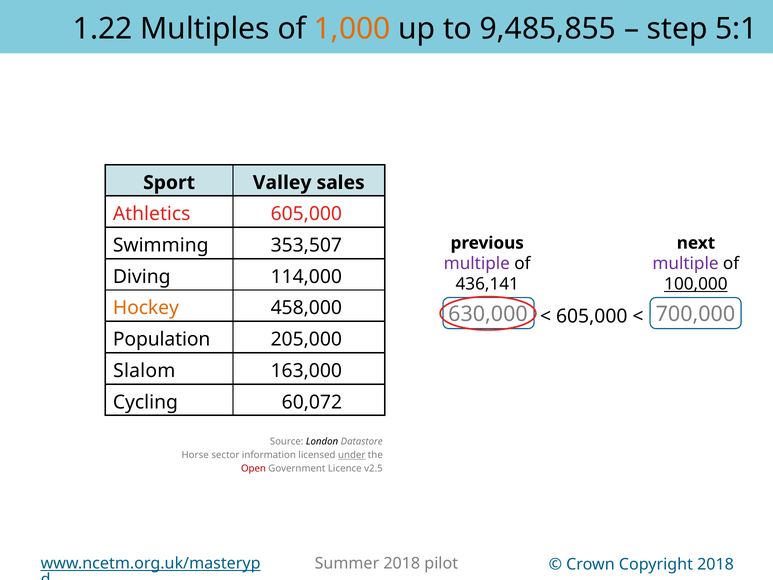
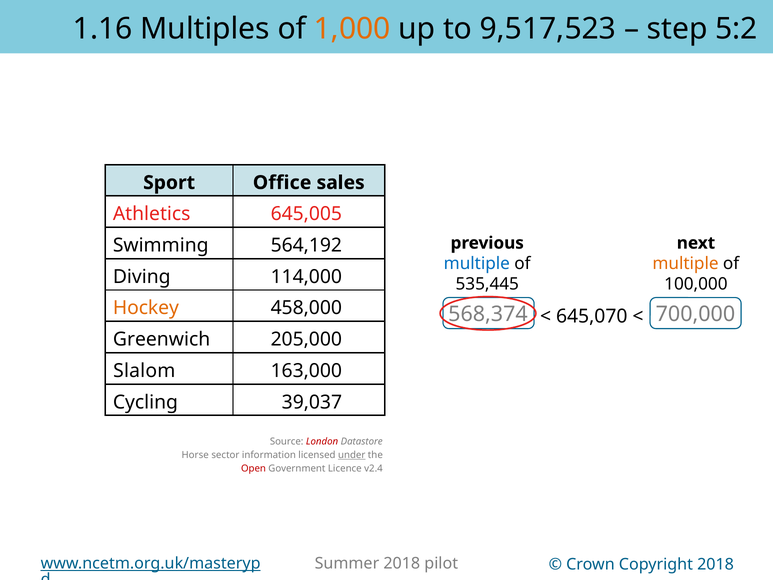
1.22: 1.22 -> 1.16 (103, 29)
9,485,855: 9,485,855 -> 9,517,523 (548, 29)
5:1: 5:1 -> 5:2 (736, 29)
Valley: Valley -> Office (282, 183)
Athletics 605,000: 605,000 -> 645,005 (306, 214)
353,507: 353,507 -> 564,192 (306, 245)
multiple colour: purple -> blue (477, 264)
multiple colour: purple -> orange (686, 264)
436,141: 436,141 -> 535,445 (487, 284)
100,000 underline: present -> none (696, 284)
630,000: 630,000 -> 568,374 (488, 314)
605,000: 605,000 -> 645,070 (592, 316)
Population: Population -> Greenwich (162, 339)
60,072: 60,072 -> 39,037 (312, 402)
London colour: black -> red (322, 441)
v2.5: v2.5 -> v2.4 (373, 468)
